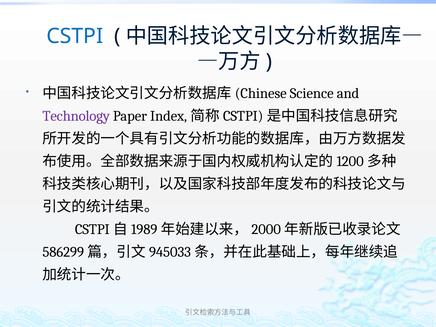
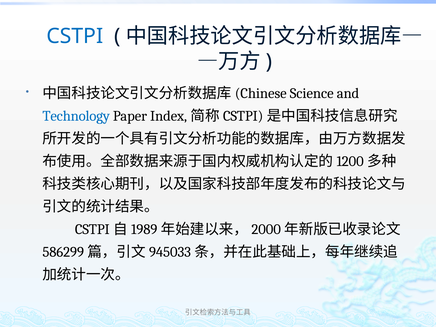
Technology colour: purple -> blue (76, 116)
